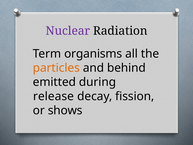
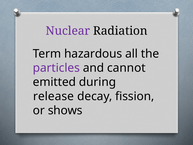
organisms: organisms -> hazardous (93, 54)
particles colour: orange -> purple (56, 68)
behind: behind -> cannot (126, 68)
